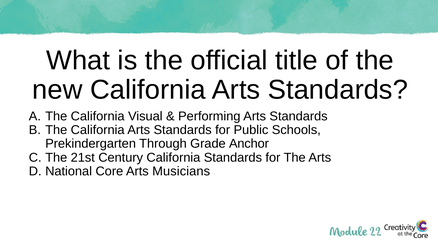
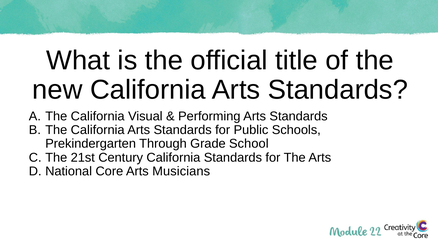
Anchor: Anchor -> School (249, 144)
